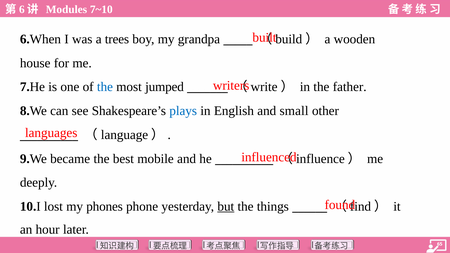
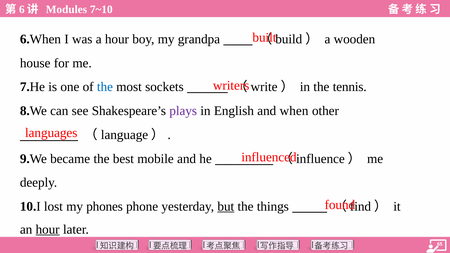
a trees: trees -> hour (117, 39)
jumped: jumped -> sockets (164, 87)
father: father -> tennis (350, 87)
plays colour: blue -> purple (183, 111)
small: small -> when (294, 111)
hour underline: none -> present (48, 230)
